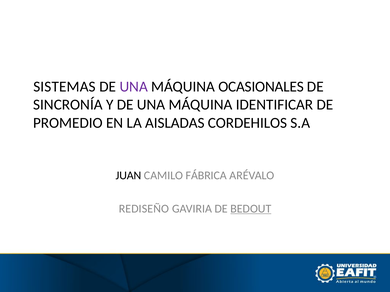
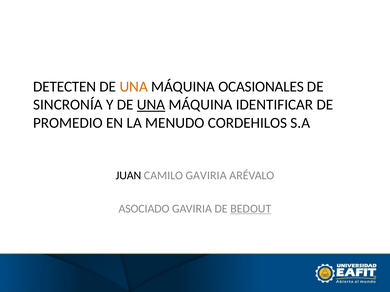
SISTEMAS: SISTEMAS -> DETECTEN (65, 87)
UNA colour: purple -> orange (134, 87)
UNA underline: none -> present (151, 105)
AISLADAS: AISLADAS -> MENUDO (175, 123)
CAMILO FÁBRICA: FÁBRICA -> GAVIRIA (206, 176)
REDISEÑO: REDISEÑO -> ASOCIADO (144, 209)
